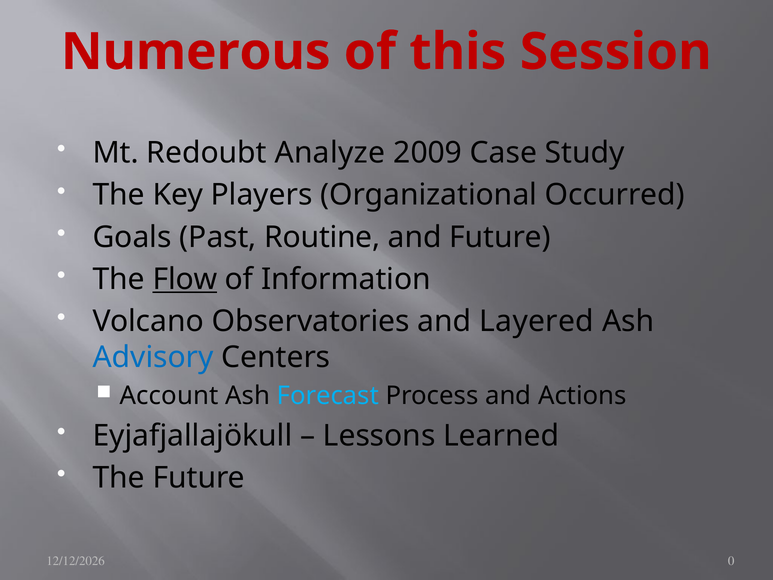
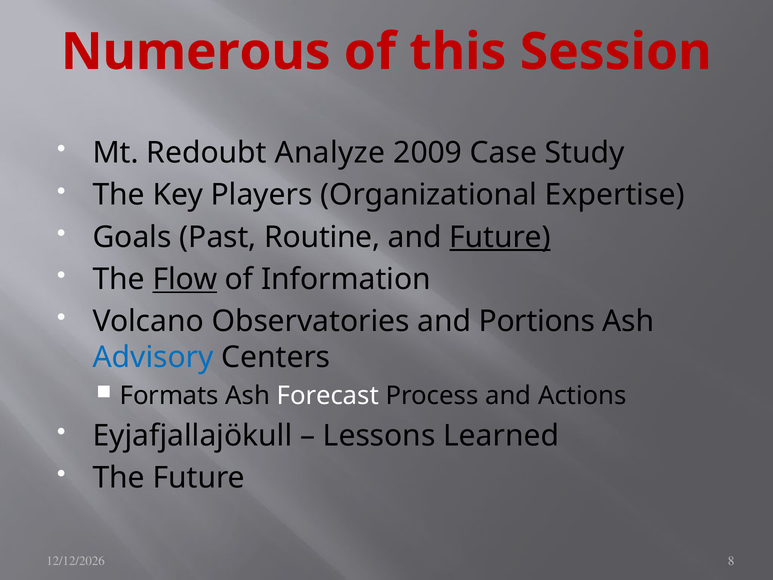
Occurred: Occurred -> Expertise (615, 195)
Future underline: none -> present (500, 237)
Layered: Layered -> Portions (537, 321)
Account: Account -> Formats (169, 396)
Forecast colour: light blue -> white (328, 396)
0: 0 -> 8 (731, 561)
